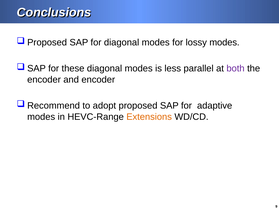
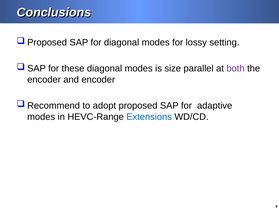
lossy modes: modes -> setting (224, 43)
less: less -> size (173, 69)
Extensions colour: orange -> blue (149, 117)
